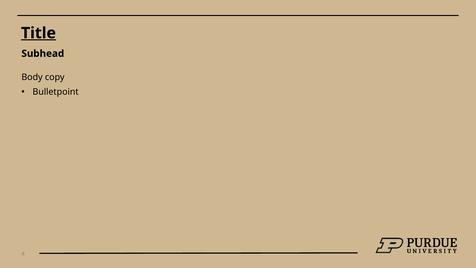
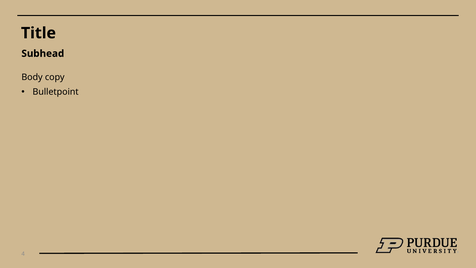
Title underline: present -> none (38, 33)
